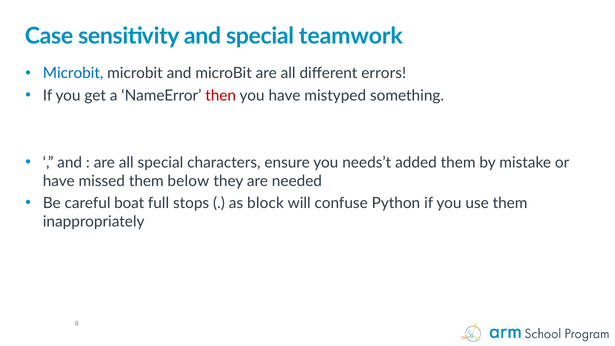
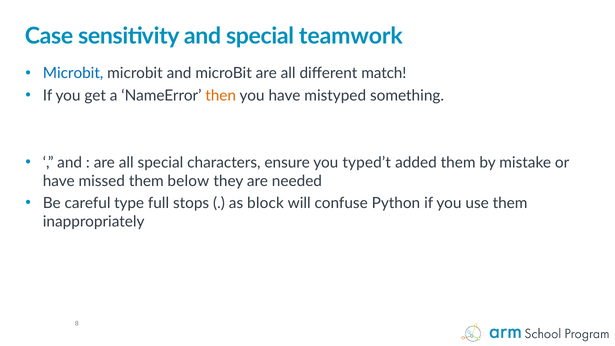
errors: errors -> match (384, 73)
then colour: red -> orange (221, 96)
needs’t: needs’t -> typed’t (367, 162)
boat: boat -> type (129, 203)
